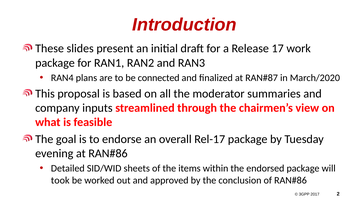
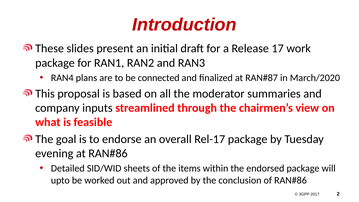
took: took -> upto (60, 180)
